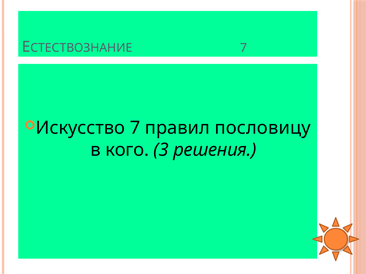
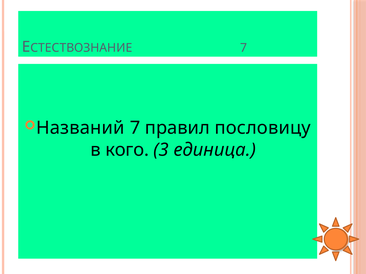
Искусство: Искусство -> Названий (80, 128)
решения: решения -> единица (215, 150)
